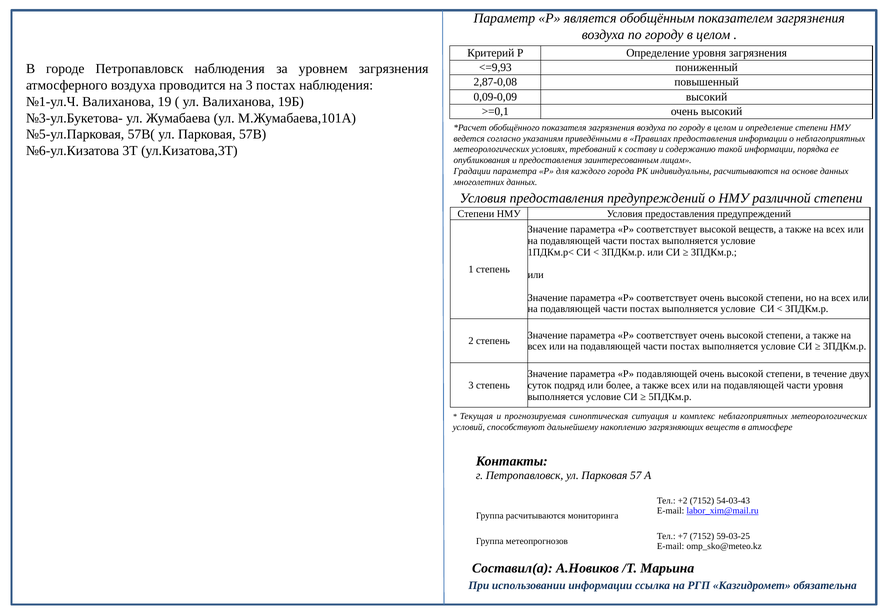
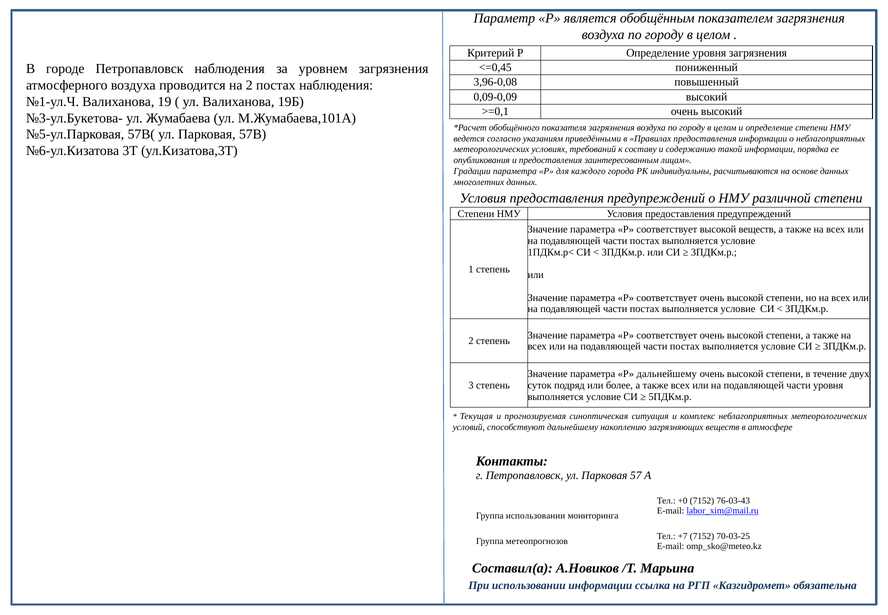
<=9,93: <=9,93 -> <=0,45 (495, 67)
2,87-0,08: 2,87-0,08 -> 3,96-0,08 (495, 82)
на 3: 3 -> 2 (249, 85)
Р подавляющей: подавляющей -> дальнейшему (667, 374)
+2: +2 -> +0 (683, 500)
54-03-43: 54-03-43 -> 76-03-43 (733, 500)
Группа расчитываются: расчитываются -> использовании (536, 516)
59-03-25: 59-03-25 -> 70-03-25 (733, 536)
